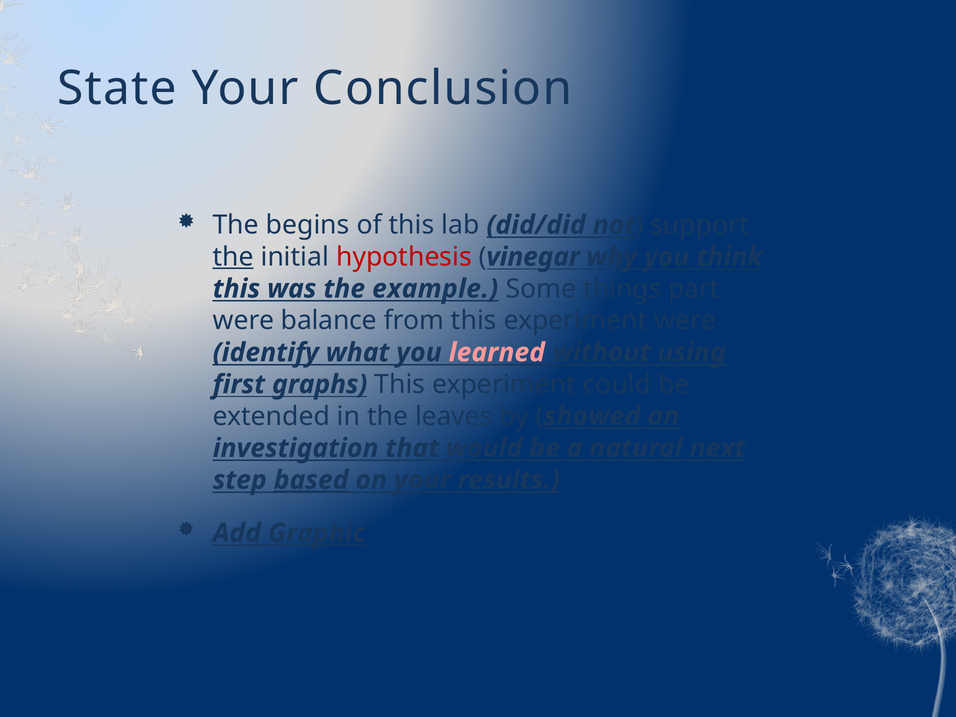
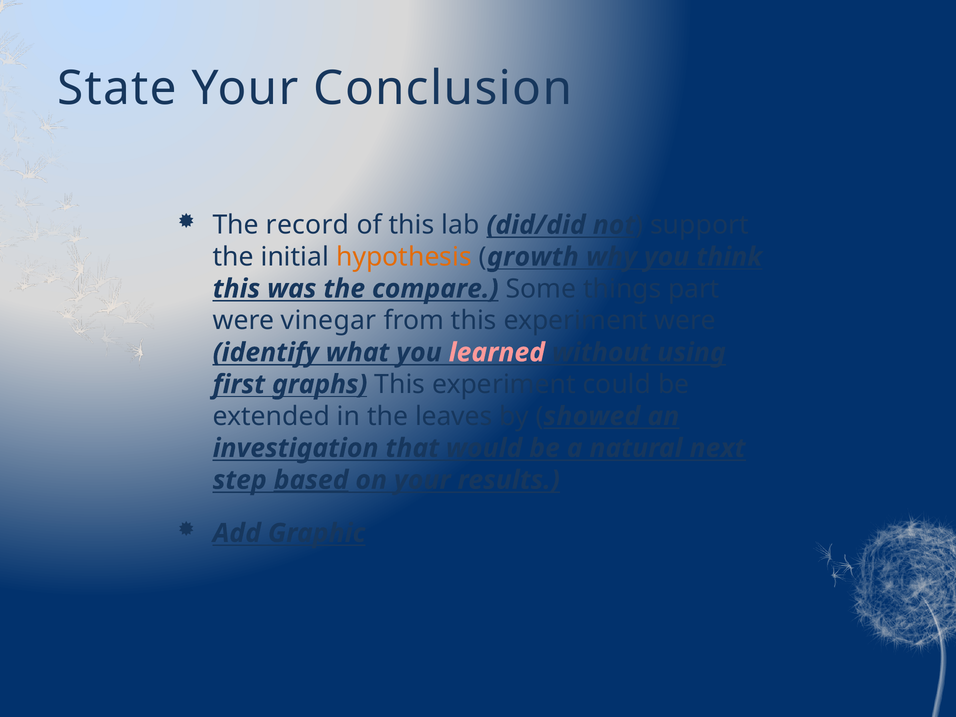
begins: begins -> record (308, 225)
the underline: present -> none (233, 257)
hypothesis colour: red -> orange (404, 257)
vinegar: vinegar -> growth (533, 257)
example: example -> compare (435, 289)
balance: balance -> vinegar (329, 321)
